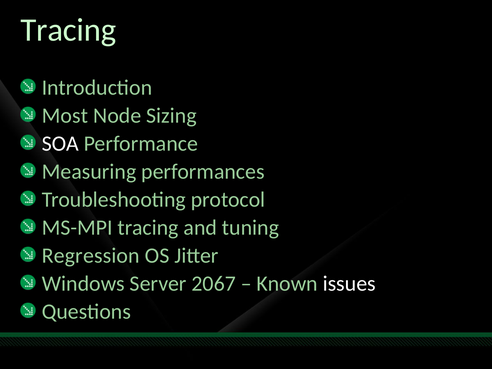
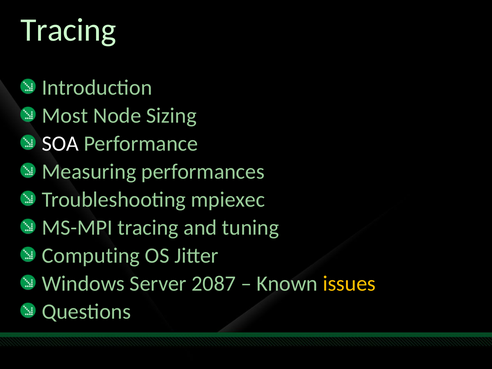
protocol: protocol -> mpiexec (228, 200)
Regression: Regression -> Computing (91, 256)
2067: 2067 -> 2087 (214, 284)
issues colour: white -> yellow (349, 284)
